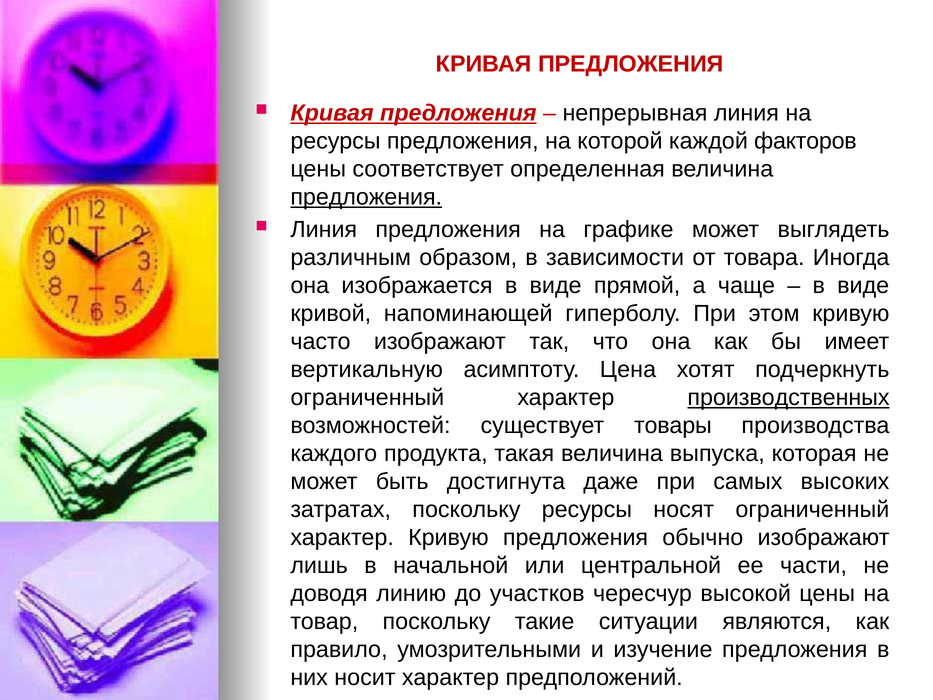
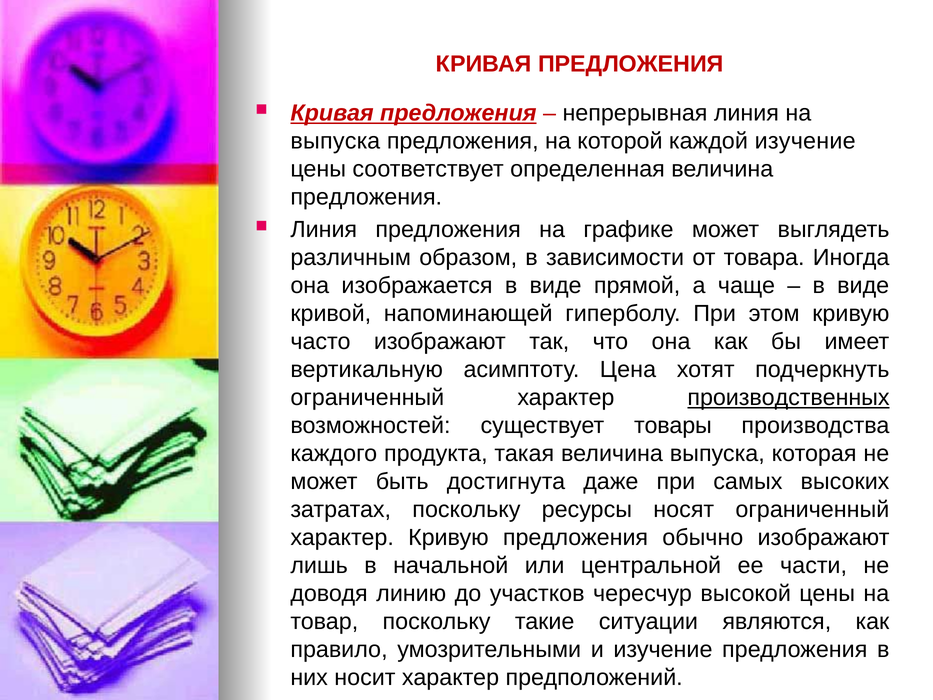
ресурсы: ресурсы -> выпуска (335, 141)
каждой факторов: факторов -> изучение (805, 141)
предложения underline: present -> none (366, 197)
